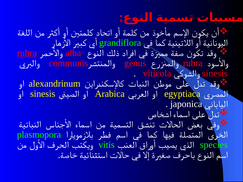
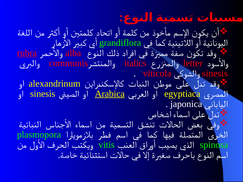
genus: genus -> italics (135, 63)
rubra: rubra -> letter (193, 63)
Arabica underline: none -> present (110, 94)
species: species -> spinosa (214, 145)
